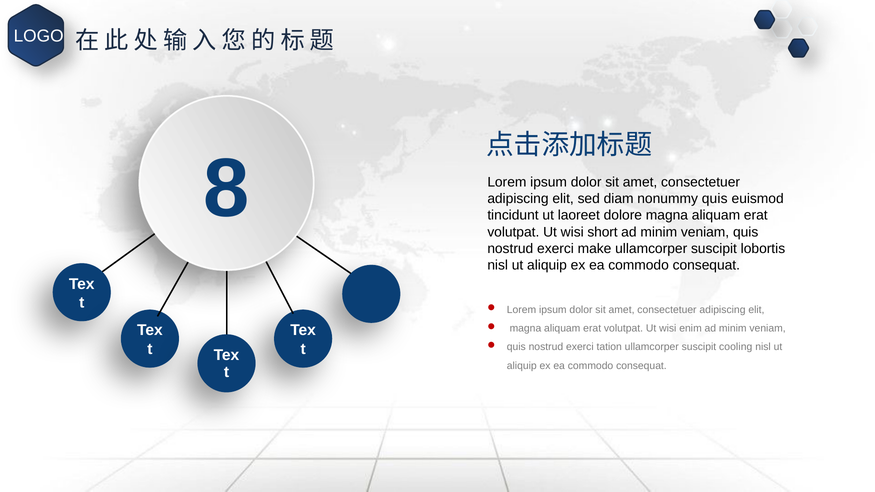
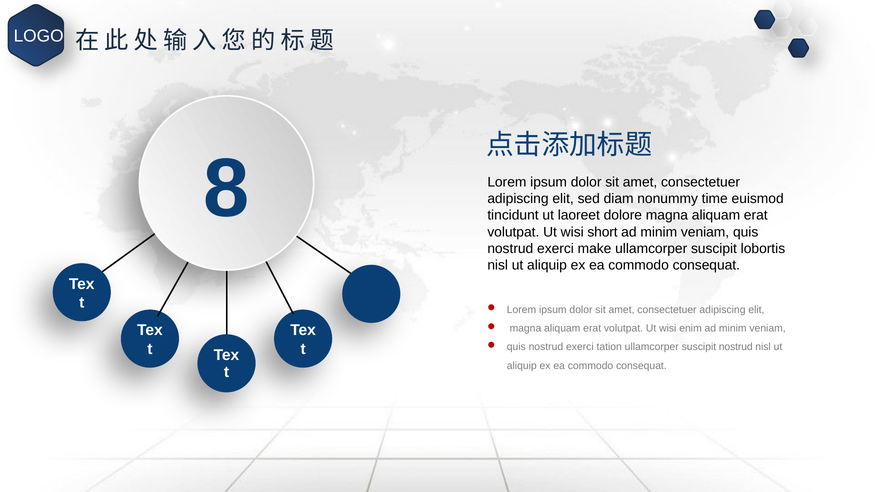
nonummy quis: quis -> time (715, 199)
suscipit cooling: cooling -> nostrud (736, 347)
